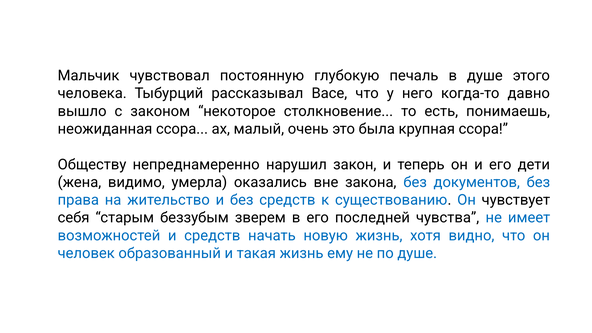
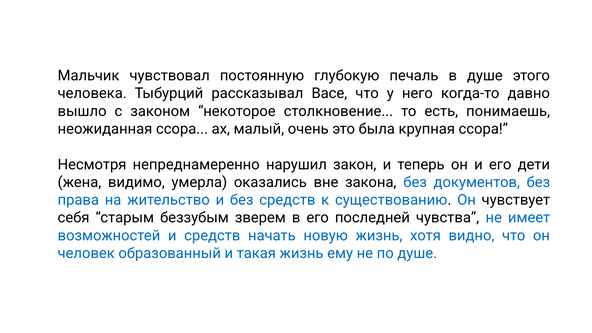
Обществу: Обществу -> Несмотря (92, 164)
